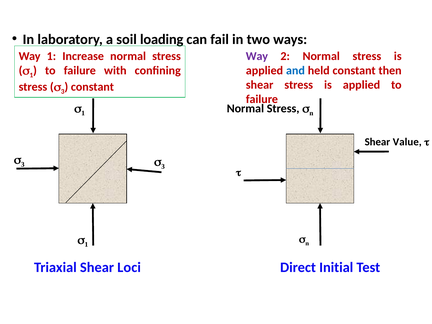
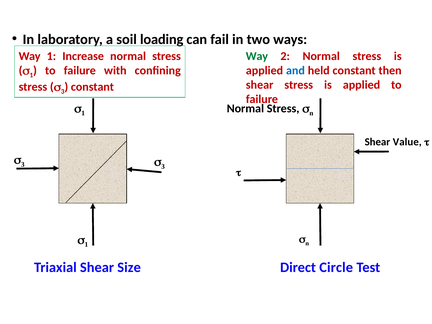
Way colour: purple -> green (257, 56)
Loci: Loci -> Size (129, 268)
Initial: Initial -> Circle (336, 268)
